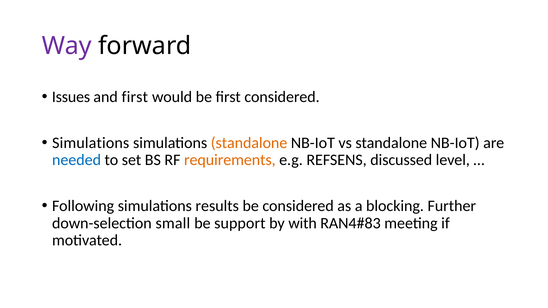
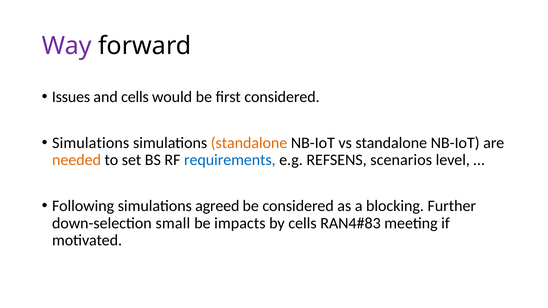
and first: first -> cells (135, 97)
needed colour: blue -> orange (77, 160)
requirements colour: orange -> blue (230, 160)
discussed: discussed -> scenarios (401, 160)
results: results -> agreed (217, 206)
support: support -> impacts (240, 223)
by with: with -> cells (303, 223)
